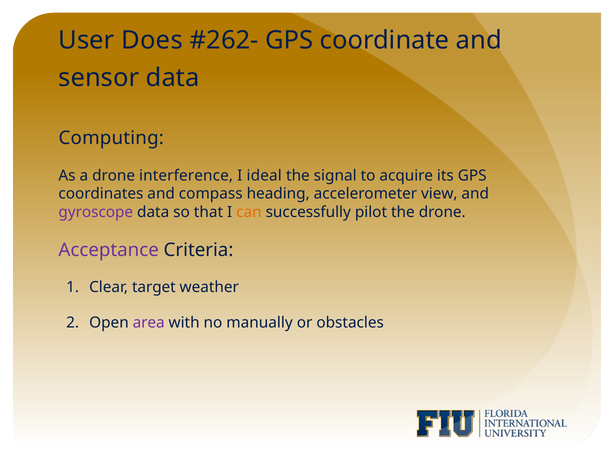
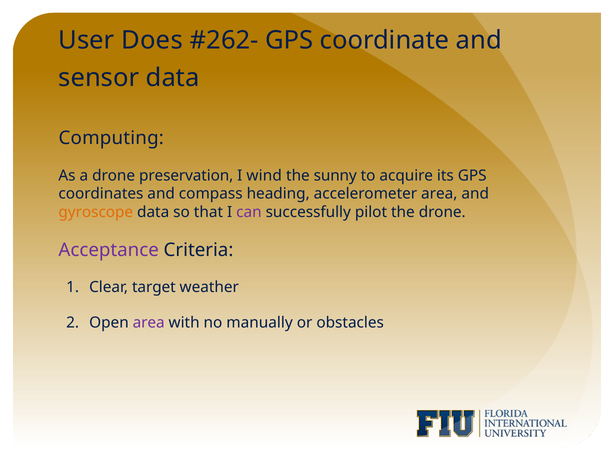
interference: interference -> preservation (186, 176)
ideal: ideal -> wind (264, 176)
signal: signal -> sunny (335, 176)
accelerometer view: view -> area (439, 194)
gyroscope colour: purple -> orange (96, 213)
can colour: orange -> purple (249, 213)
